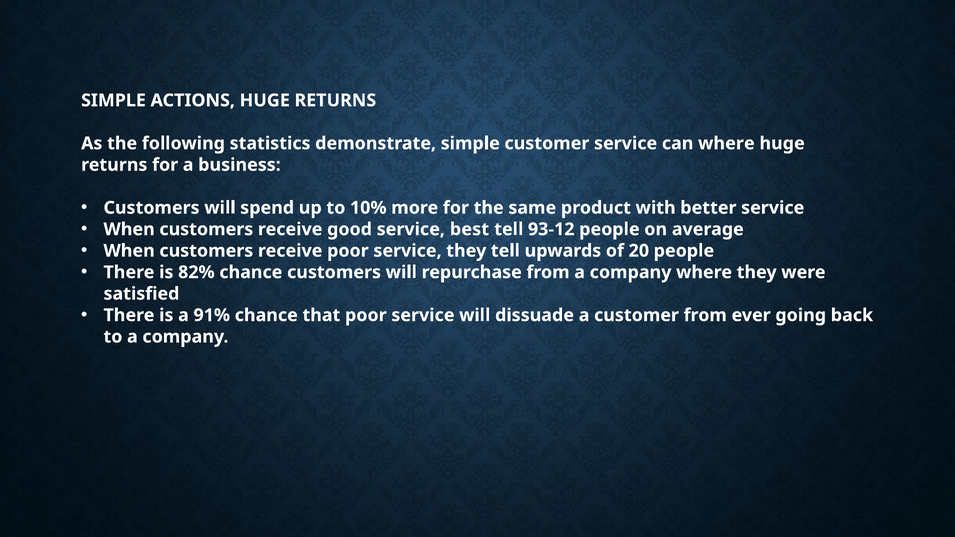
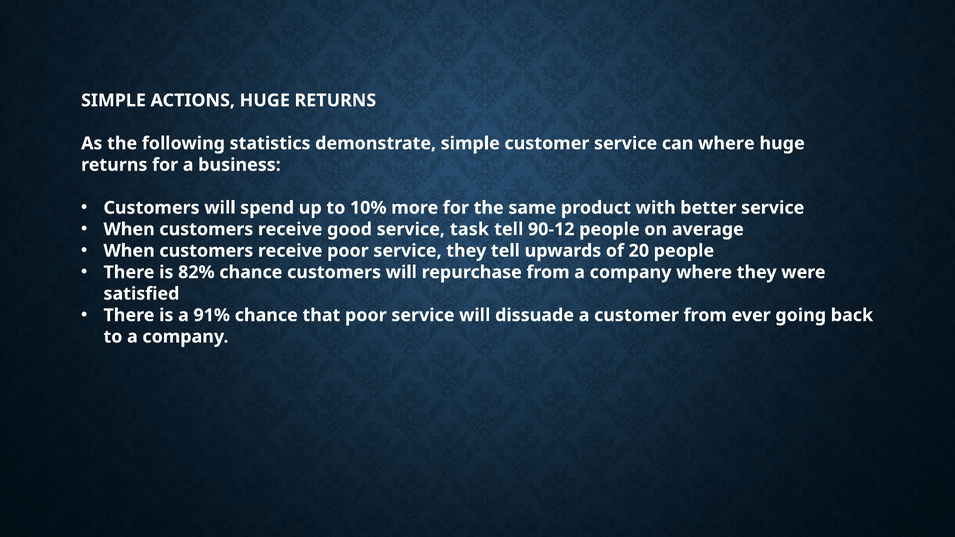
best: best -> task (469, 229)
93-12: 93-12 -> 90-12 (551, 229)
